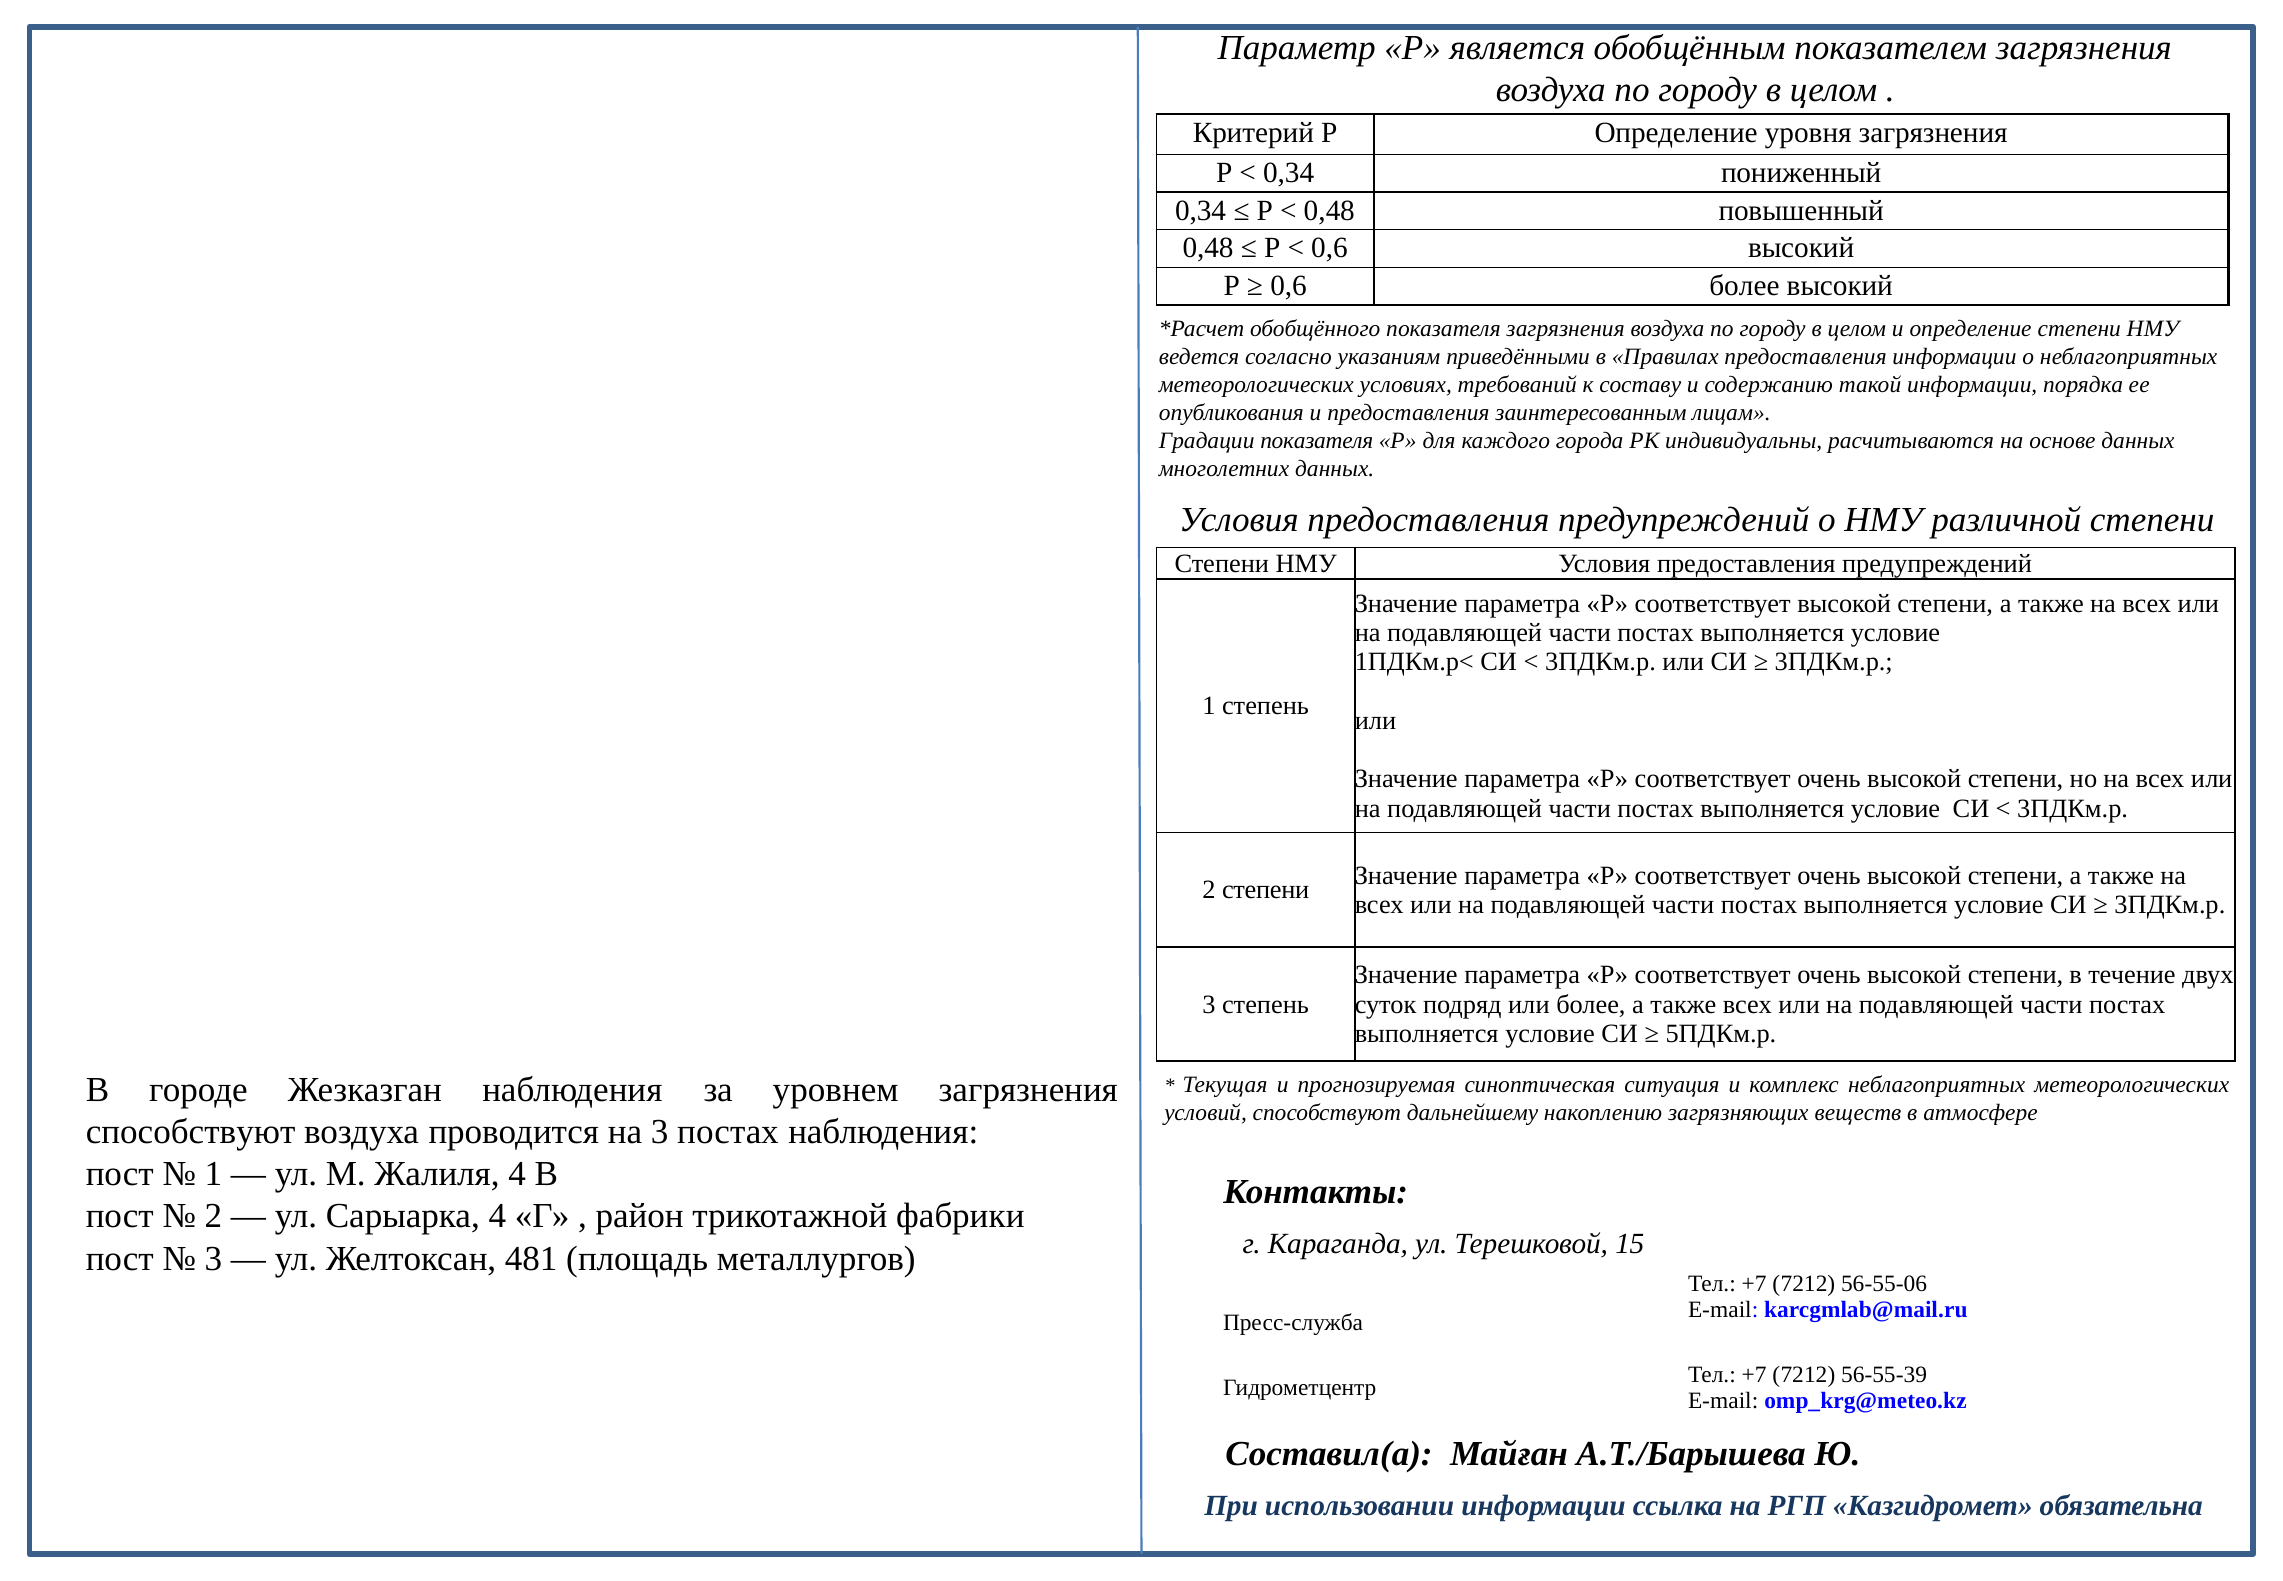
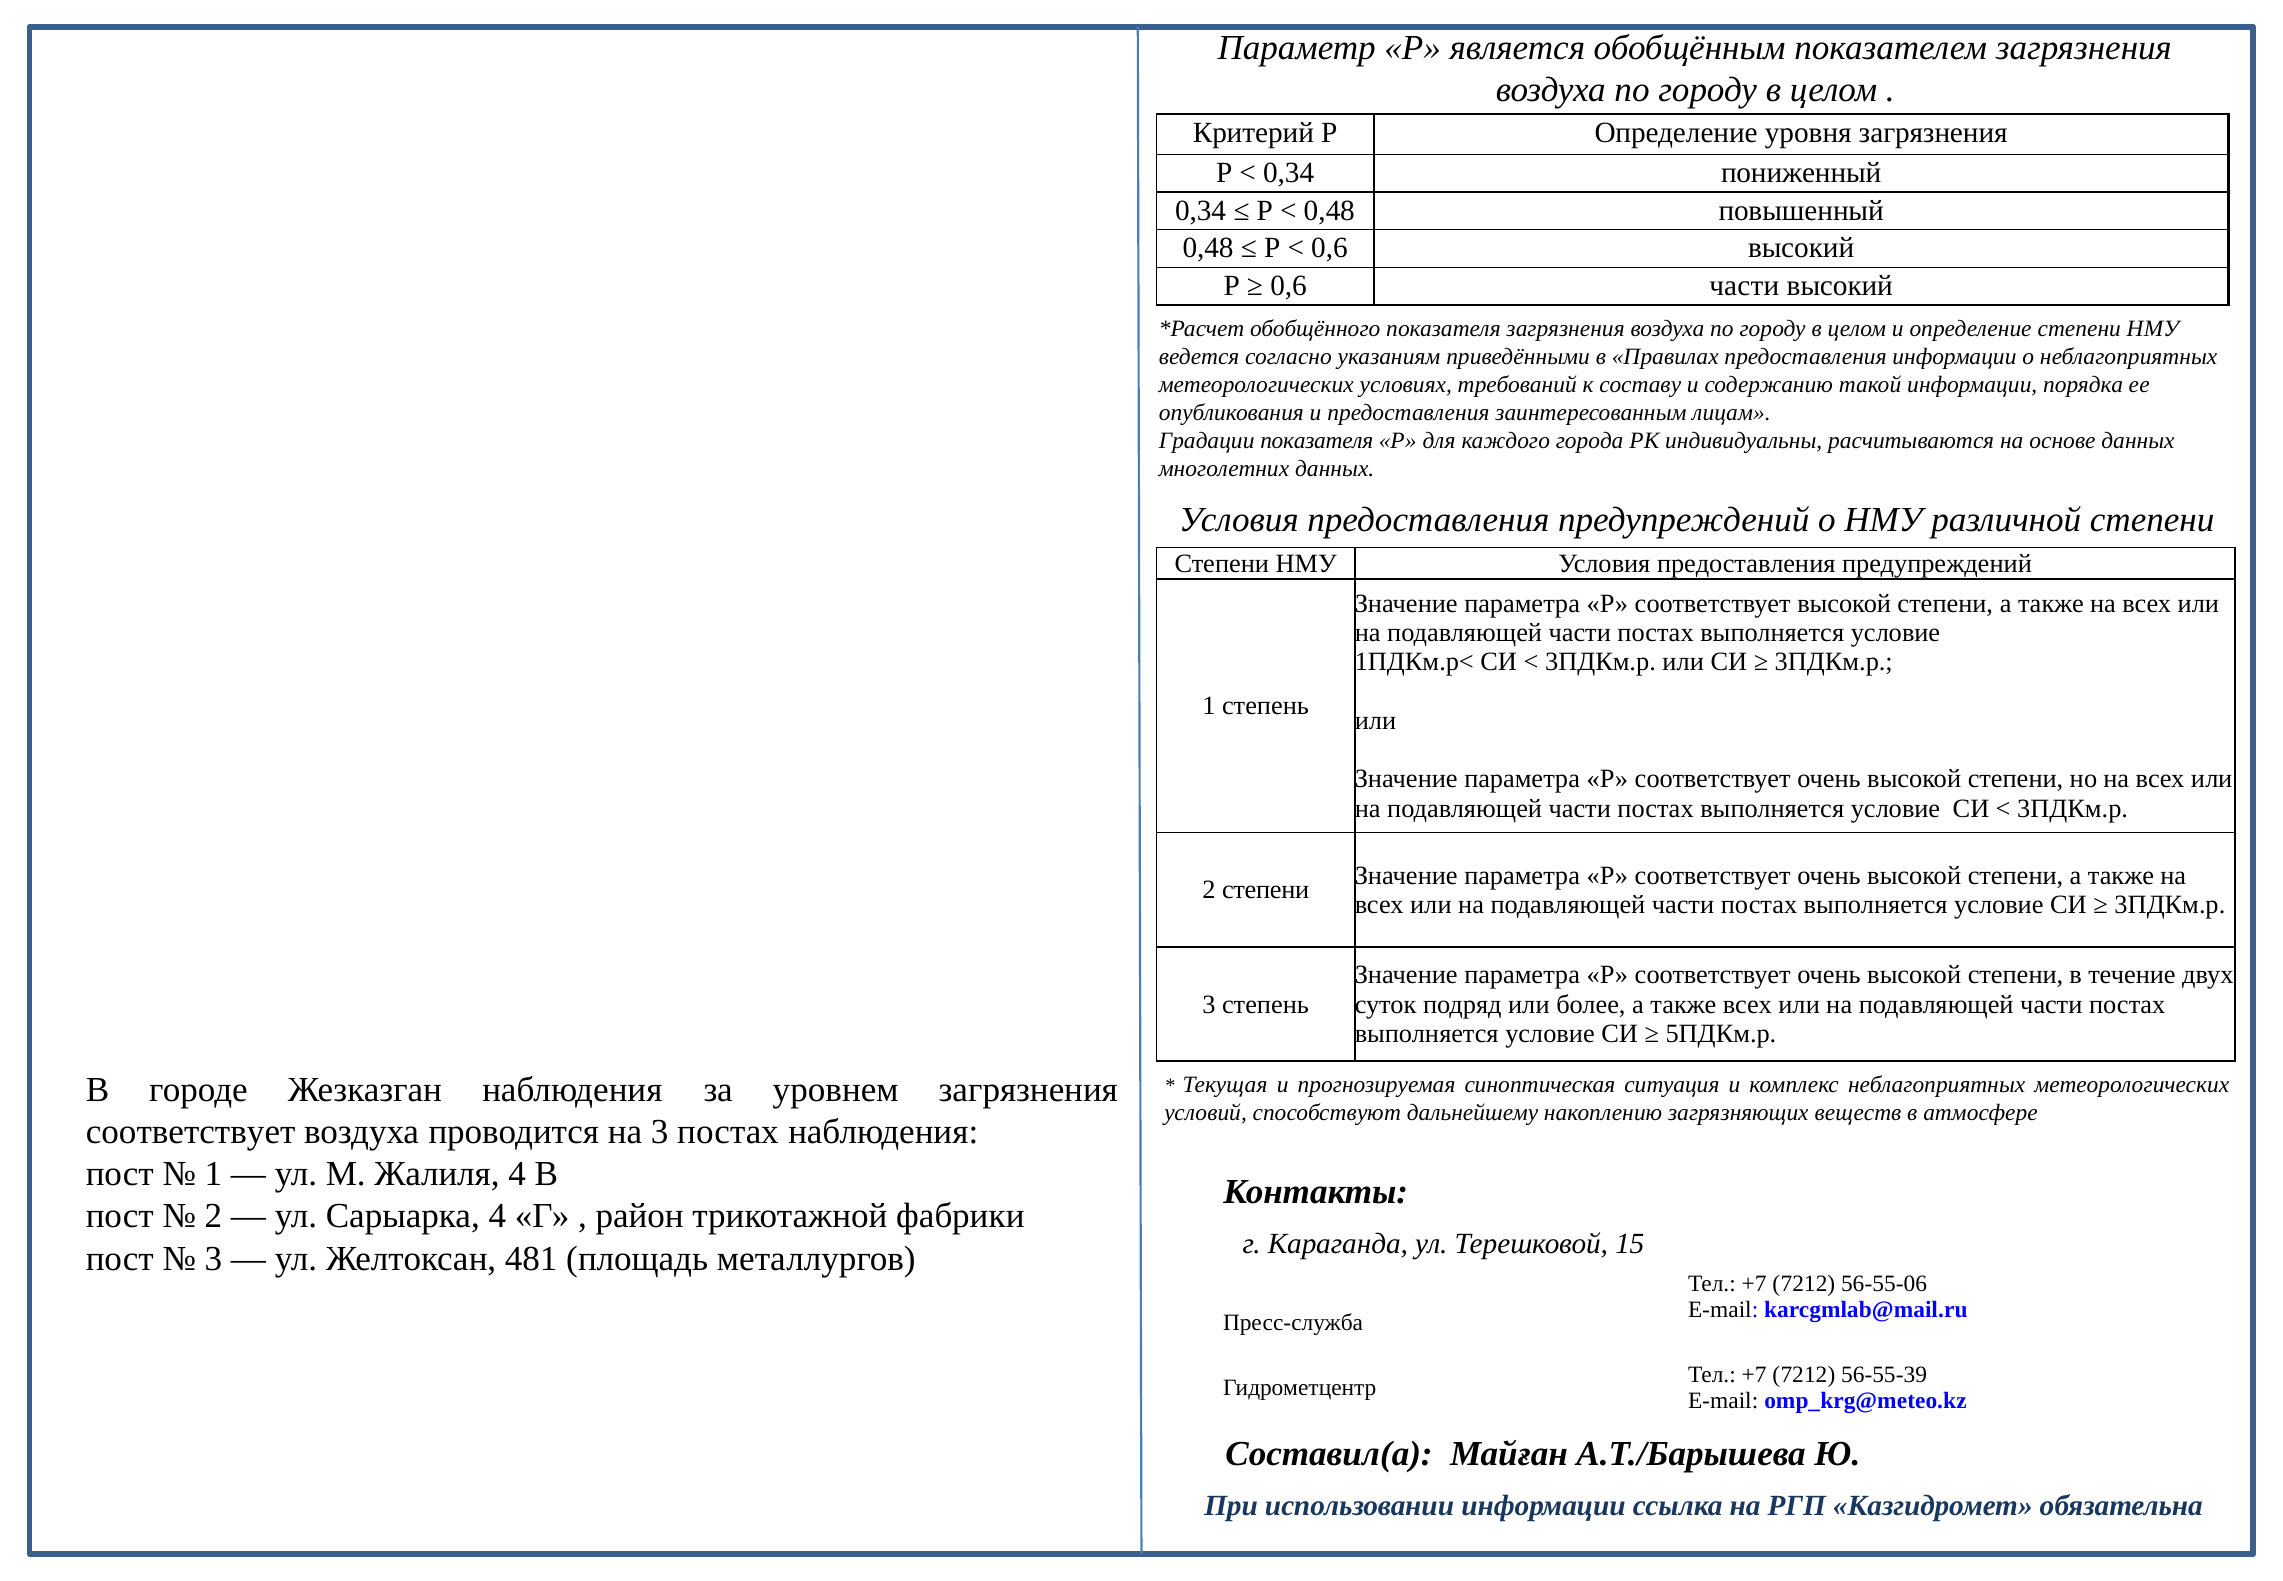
0,6 более: более -> части (1744, 286)
способствуют: способствуют -> соответствует (191, 1132)
